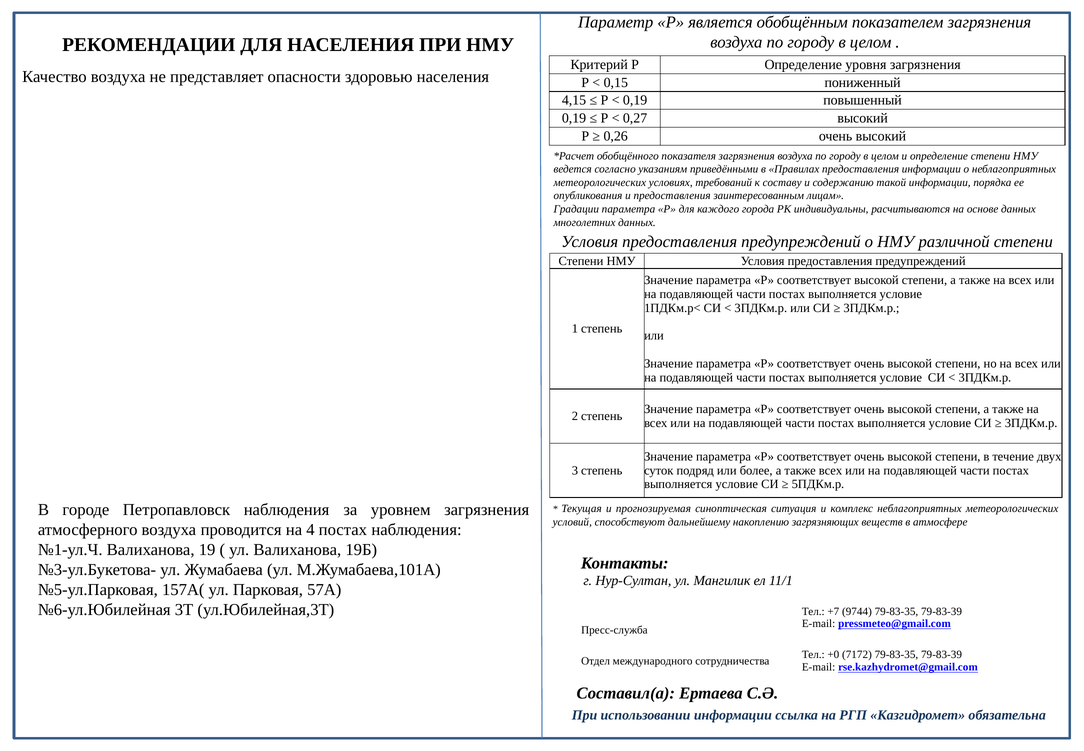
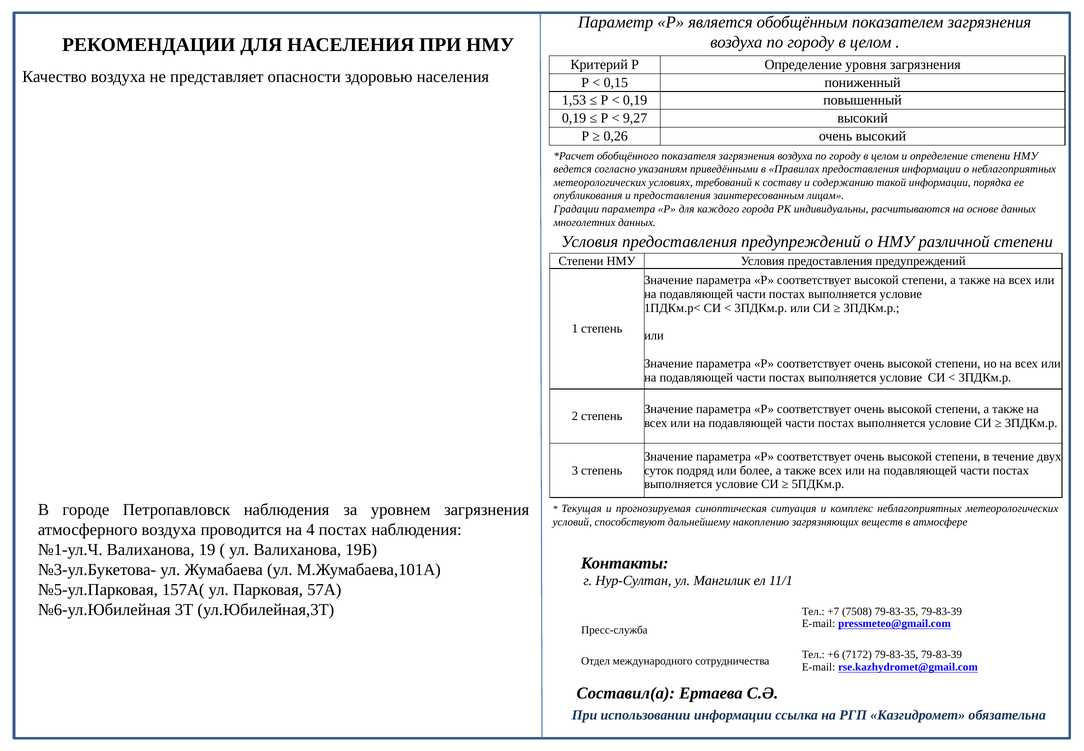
4,15: 4,15 -> 1,53 (574, 100)
0,27: 0,27 -> 9,27 (635, 118)
9744: 9744 -> 7508 (857, 611)
+0: +0 -> +6 (833, 654)
